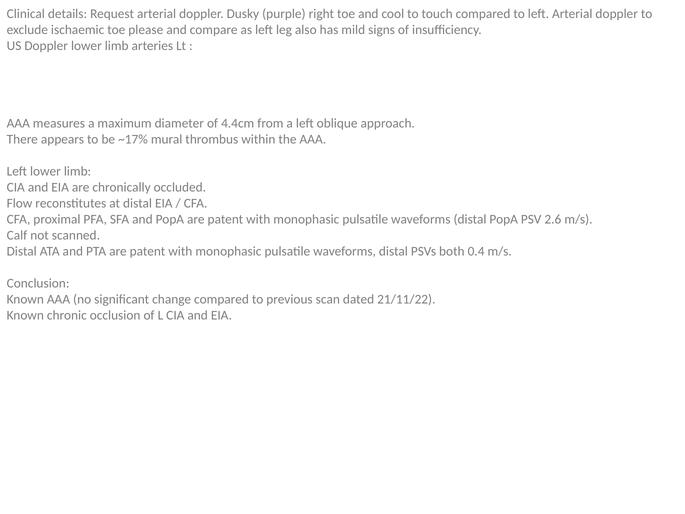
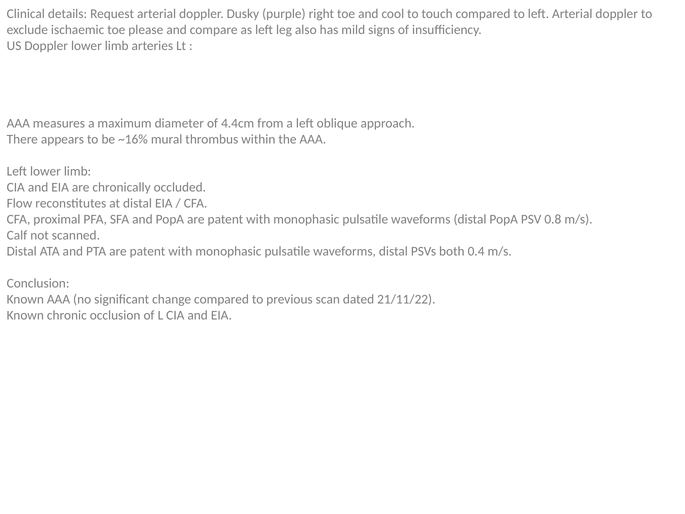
~17%: ~17% -> ~16% (133, 140)
2.6: 2.6 -> 0.8 (553, 219)
